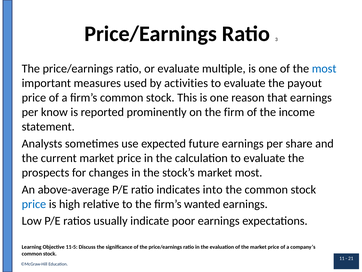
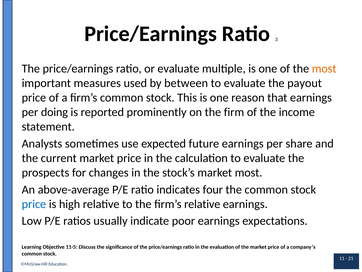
most colour: blue -> orange (324, 69)
activities: activities -> between (186, 83)
know: know -> doing (54, 112)
into: into -> four (213, 189)
firm’s wanted: wanted -> relative (202, 204)
